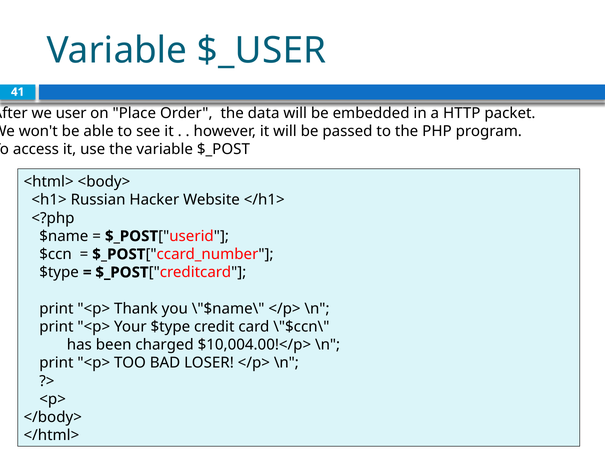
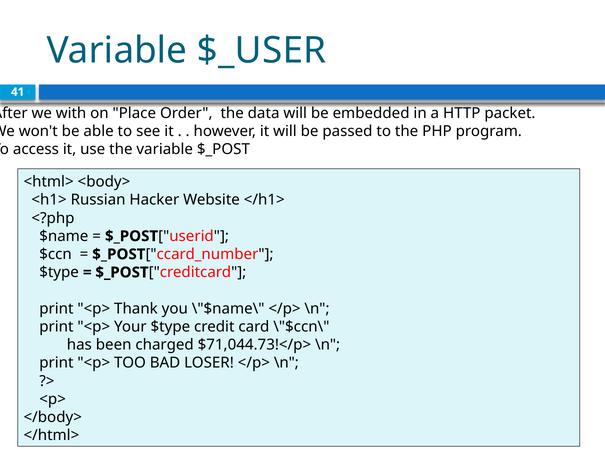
user: user -> with (71, 113)
$10,004.00!</p>: $10,004.00!</p> -> $71,044.73!</p> (254, 345)
